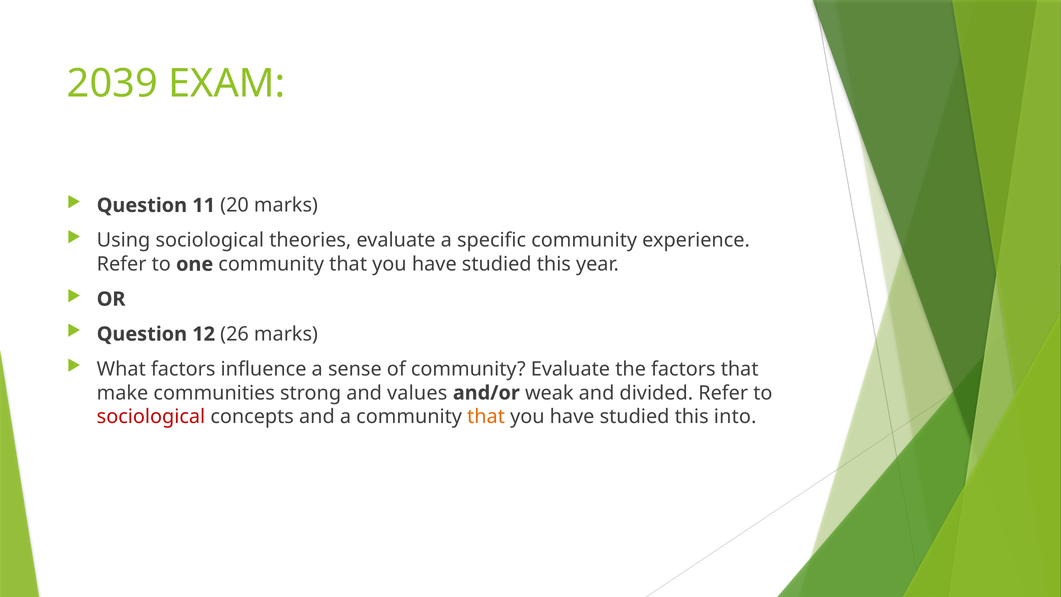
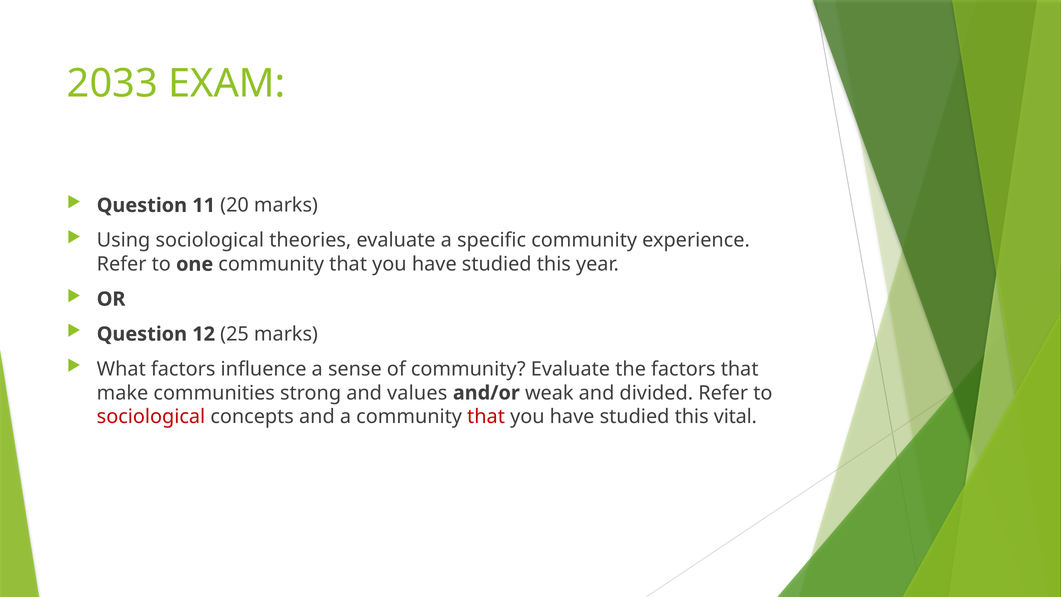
2039: 2039 -> 2033 (112, 84)
26: 26 -> 25 (235, 334)
that colour: orange -> red (486, 417)
into: into -> vital (735, 417)
